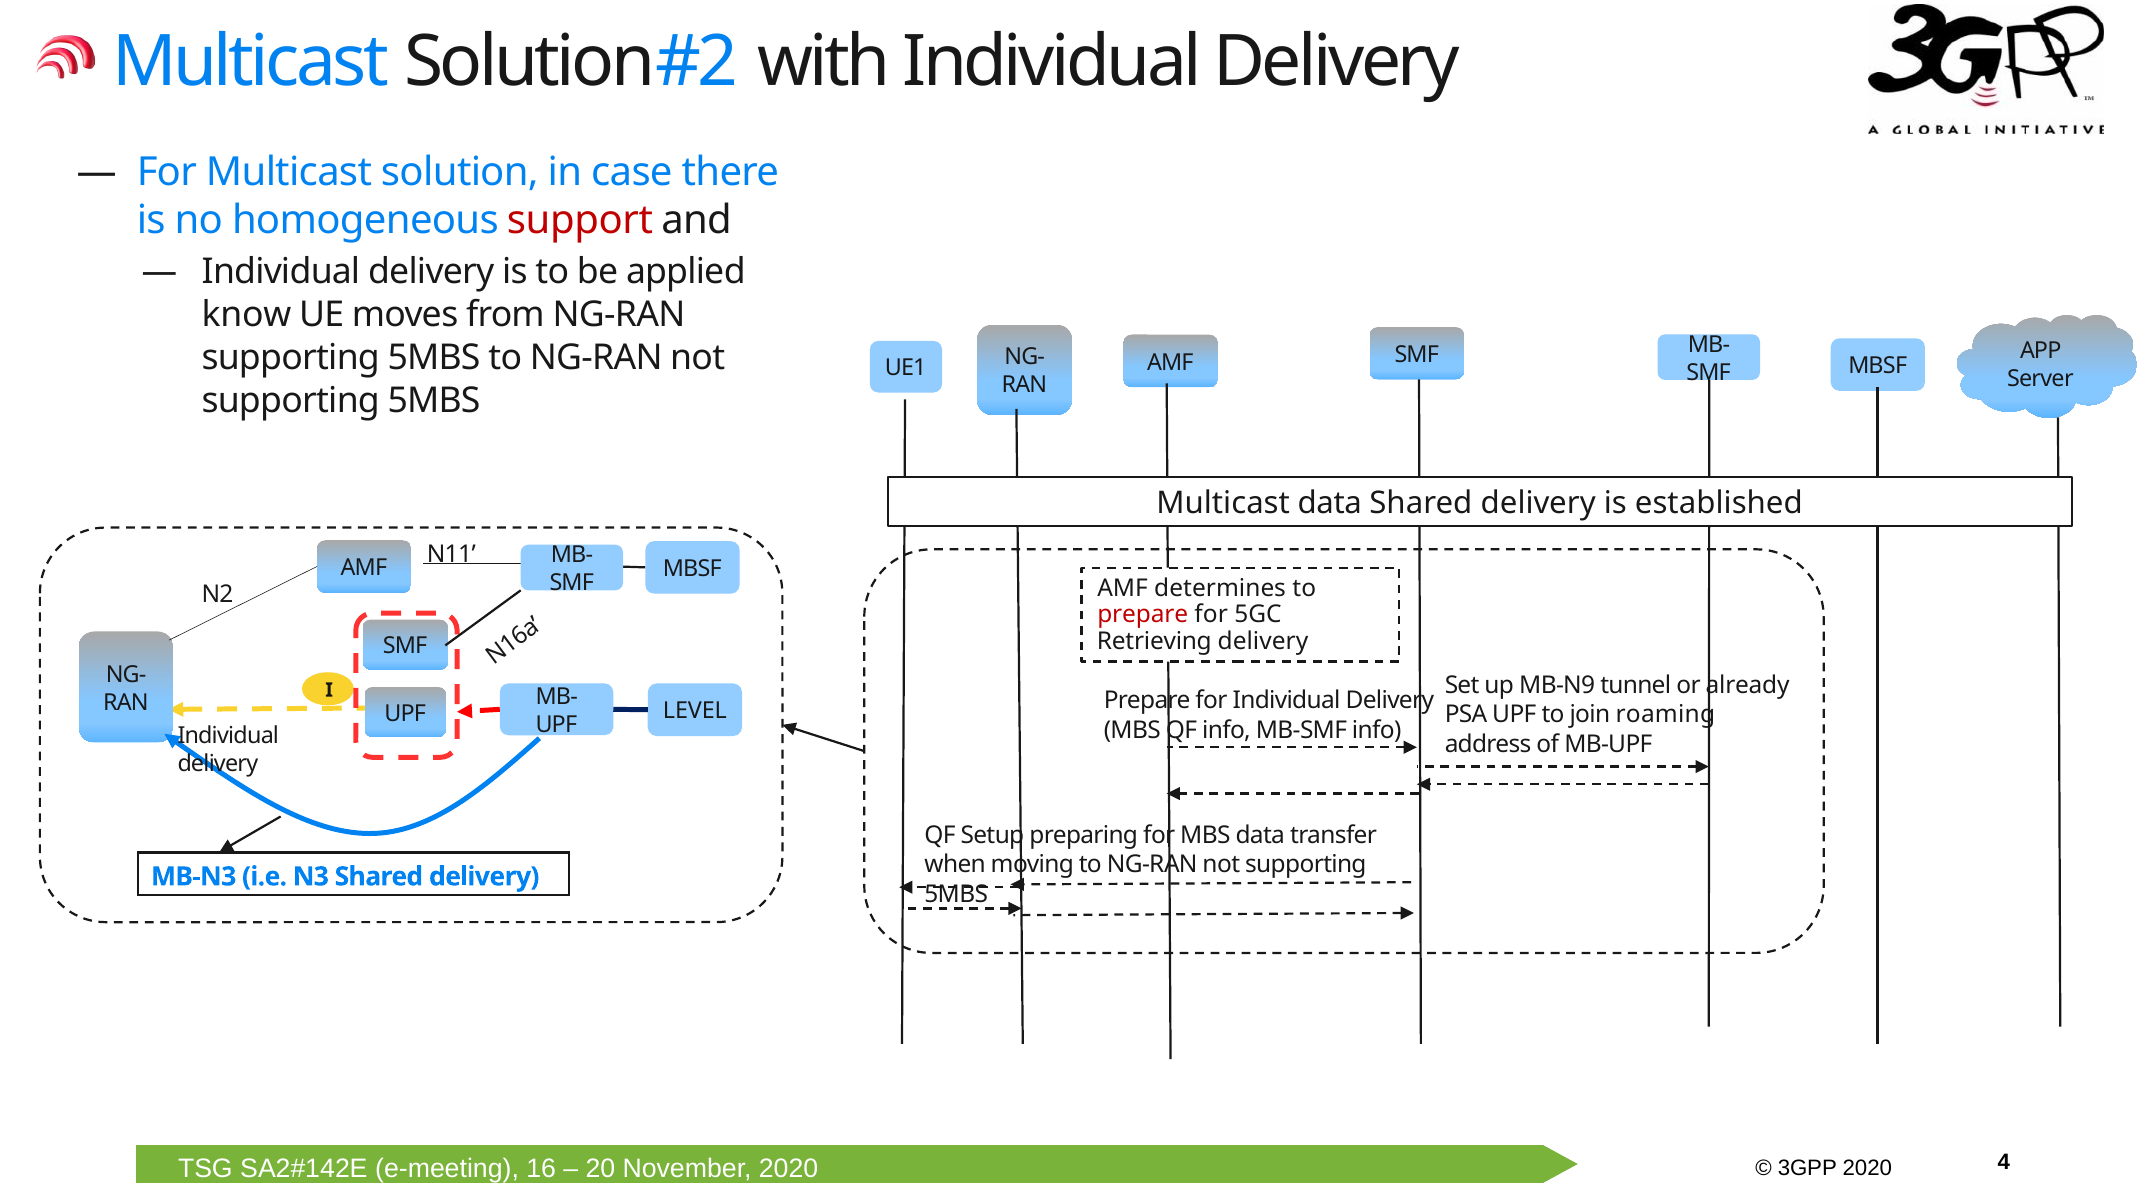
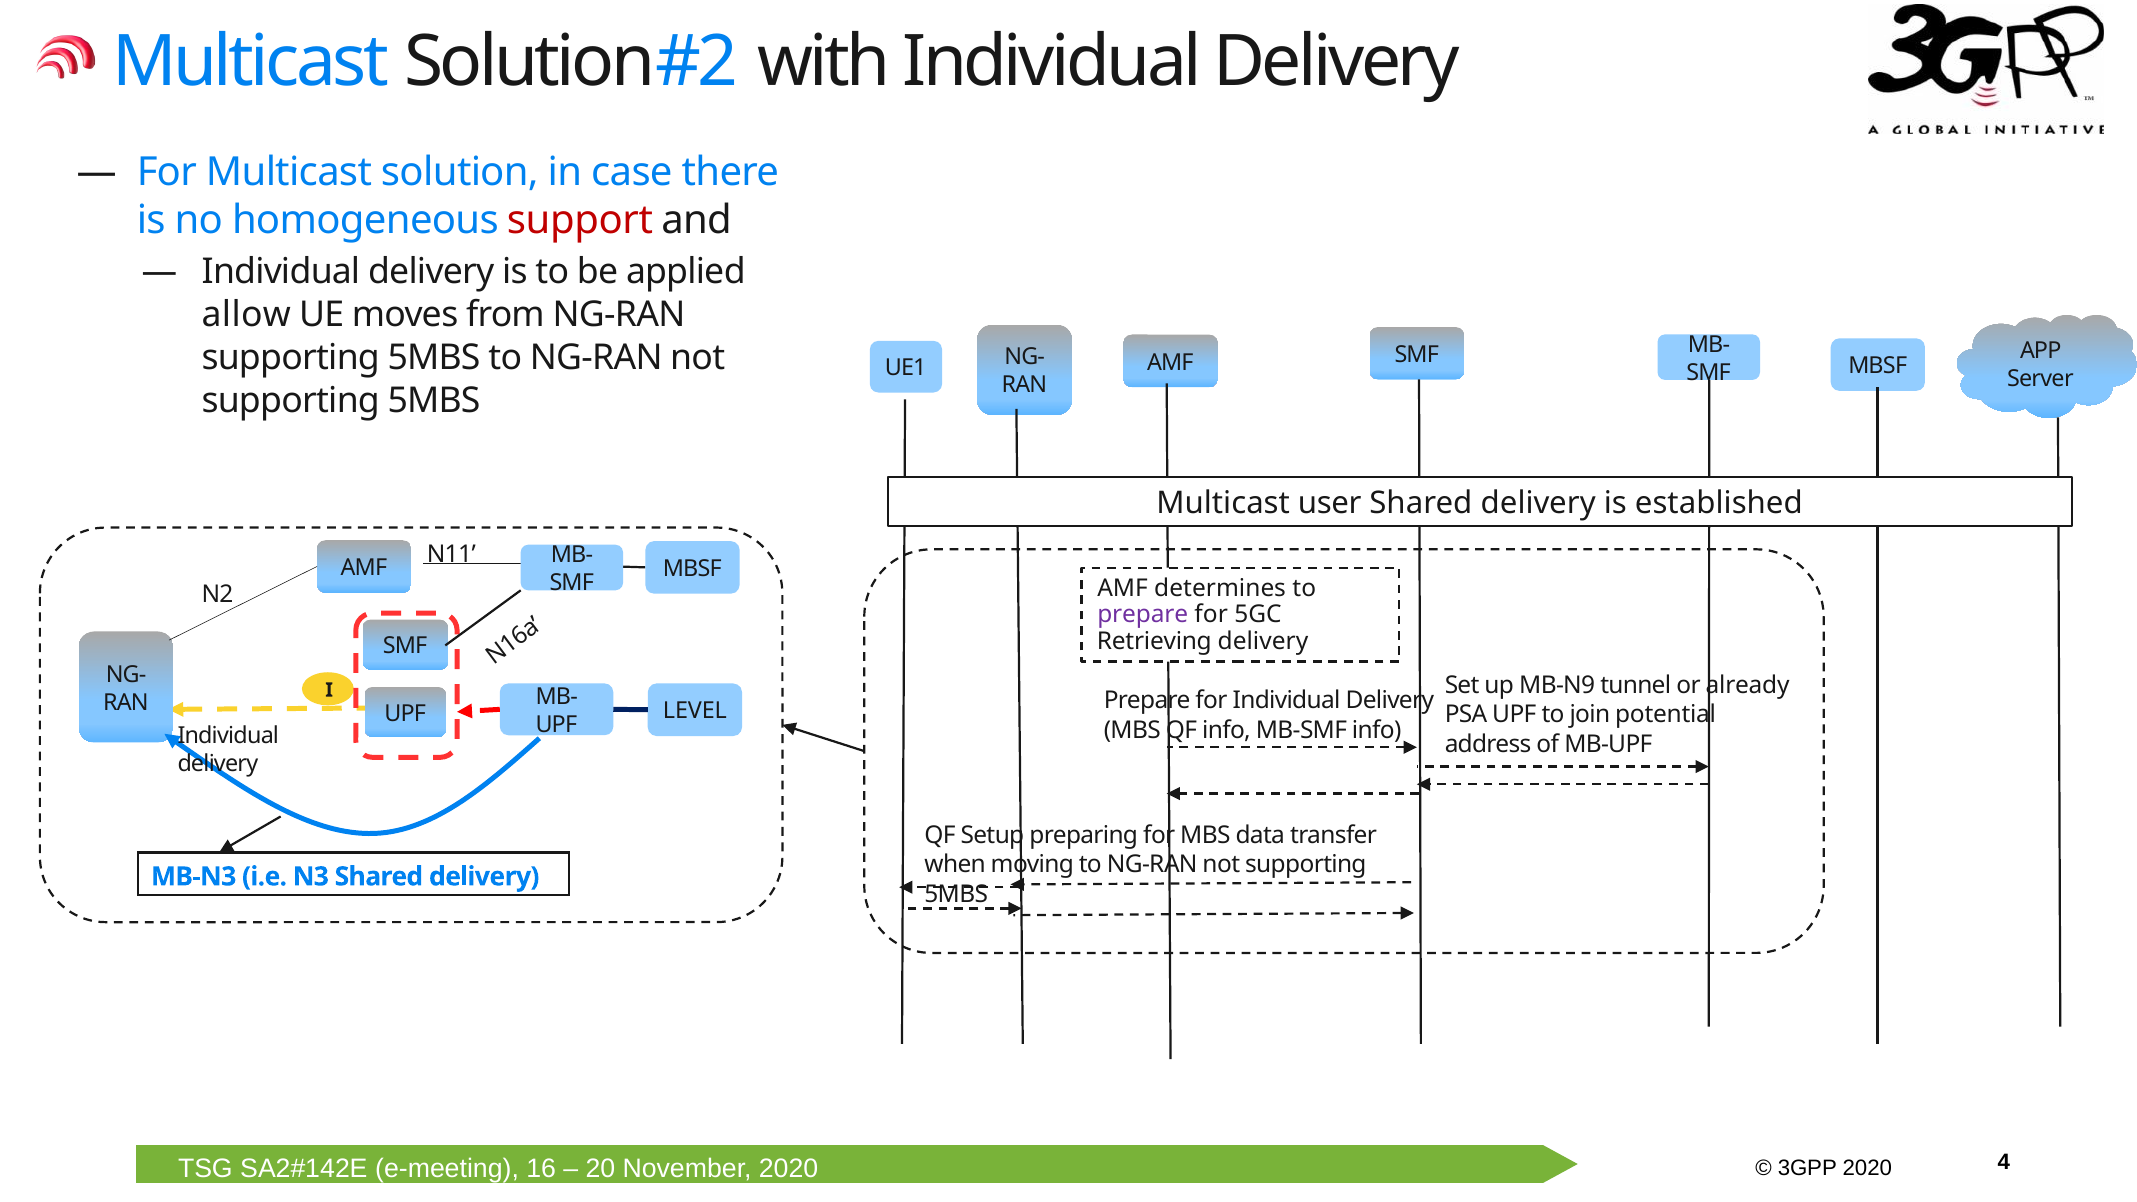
know: know -> allow (246, 315)
Multicast data: data -> user (1330, 504)
prepare colour: red -> purple (1143, 615)
roaming: roaming -> potential (1666, 715)
